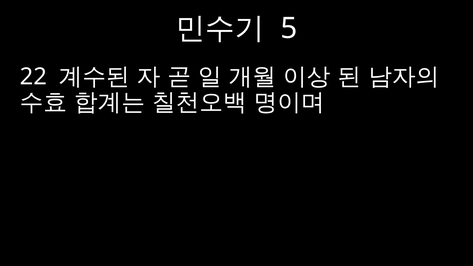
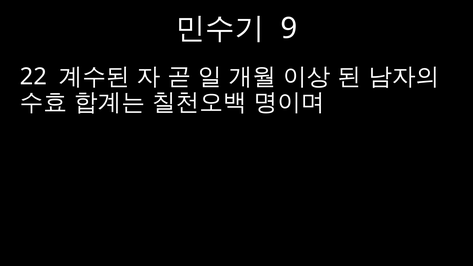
5: 5 -> 9 (289, 28)
